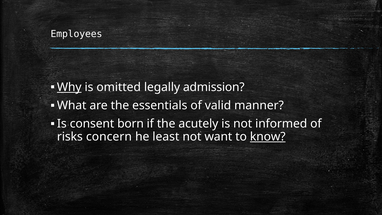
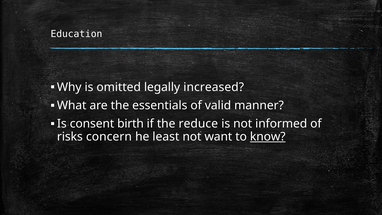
Employees: Employees -> Education (76, 34)
Why underline: present -> none (69, 87)
admission: admission -> increased (214, 87)
born: born -> birth (131, 124)
acutely: acutely -> reduce (198, 124)
